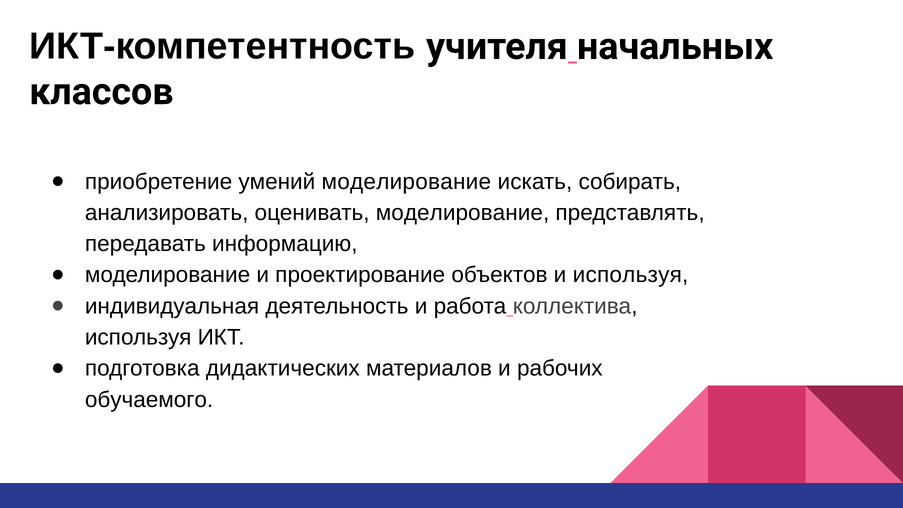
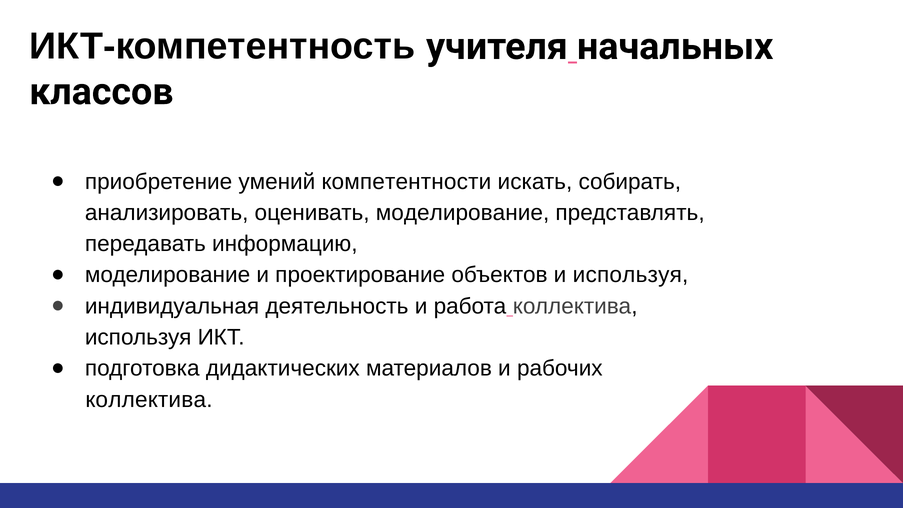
умений моделирование: моделирование -> компетентности (406, 182)
обучаемого: обучаемого -> коллектива (149, 400)
